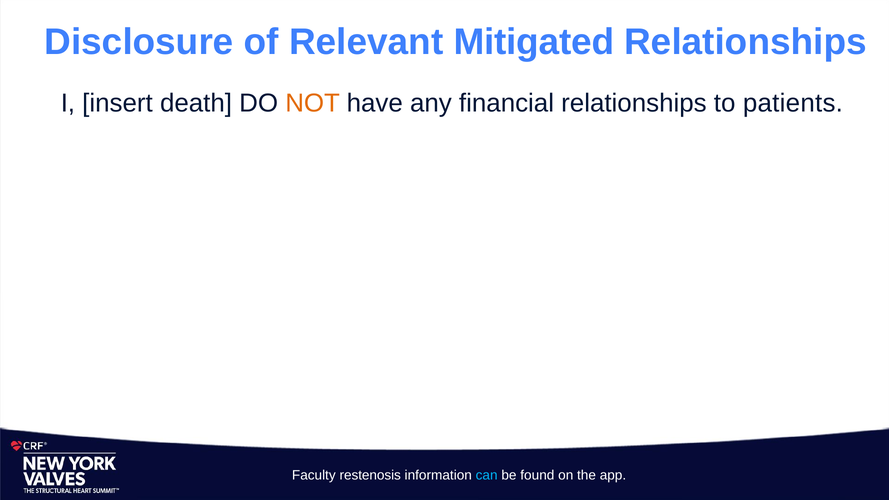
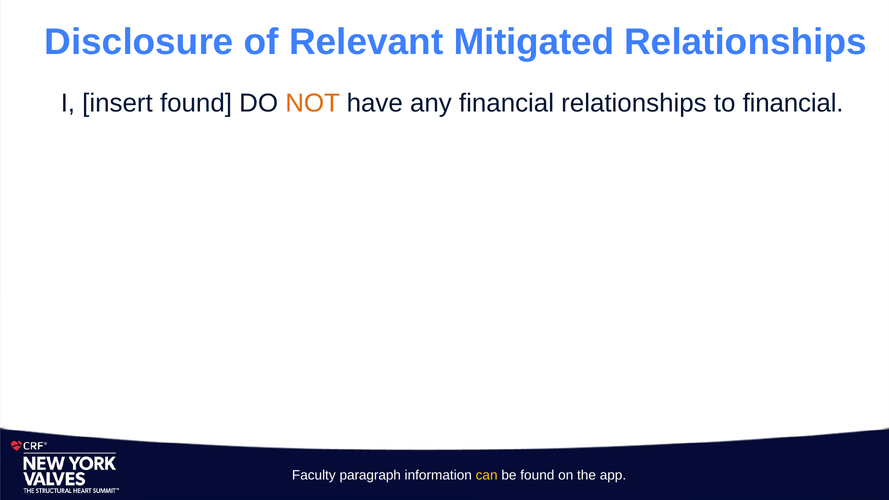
insert death: death -> found (196, 103)
to patients: patients -> financial (793, 103)
restenosis: restenosis -> paragraph (370, 475)
can colour: light blue -> yellow (487, 475)
